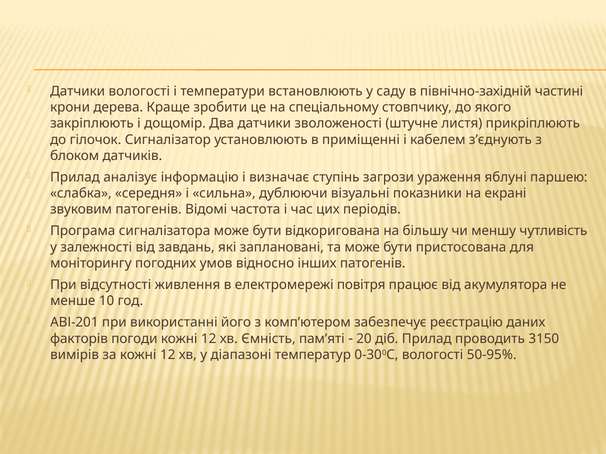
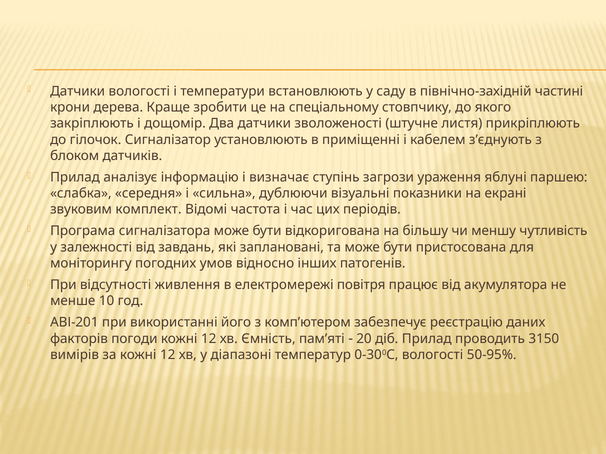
звуковим патогенів: патогенів -> комплект (149, 210)
